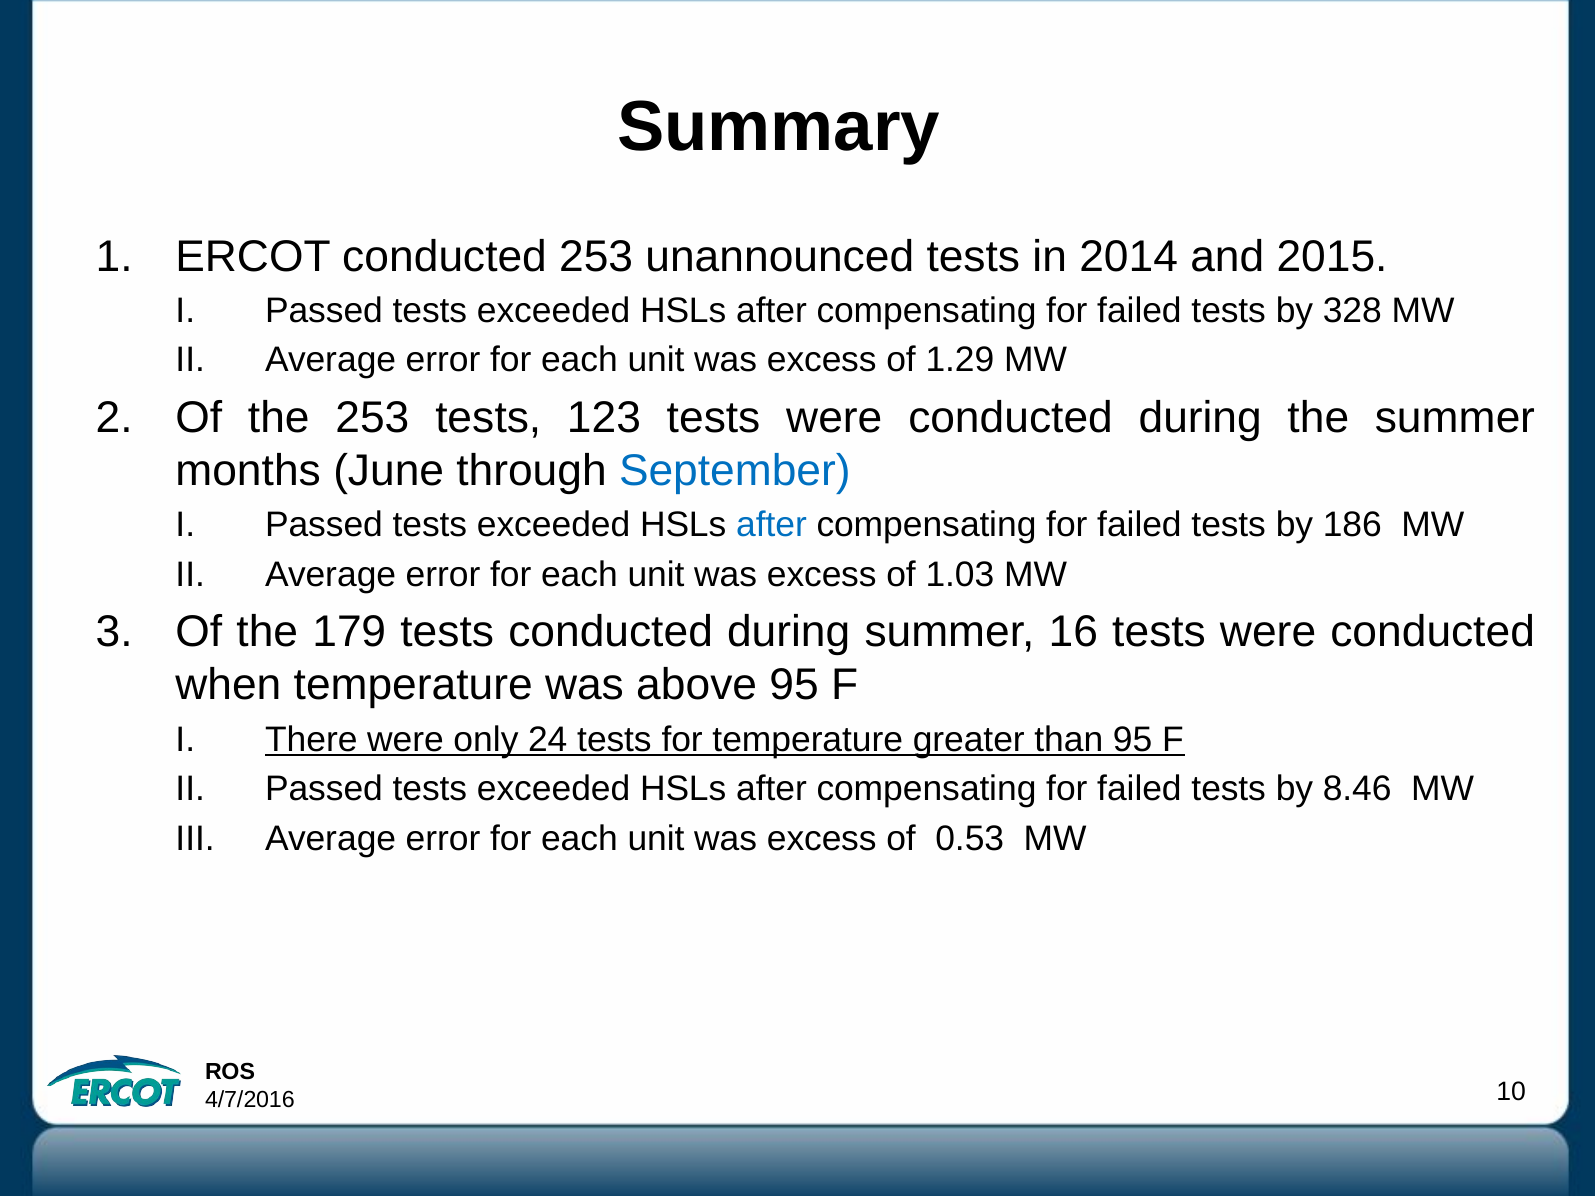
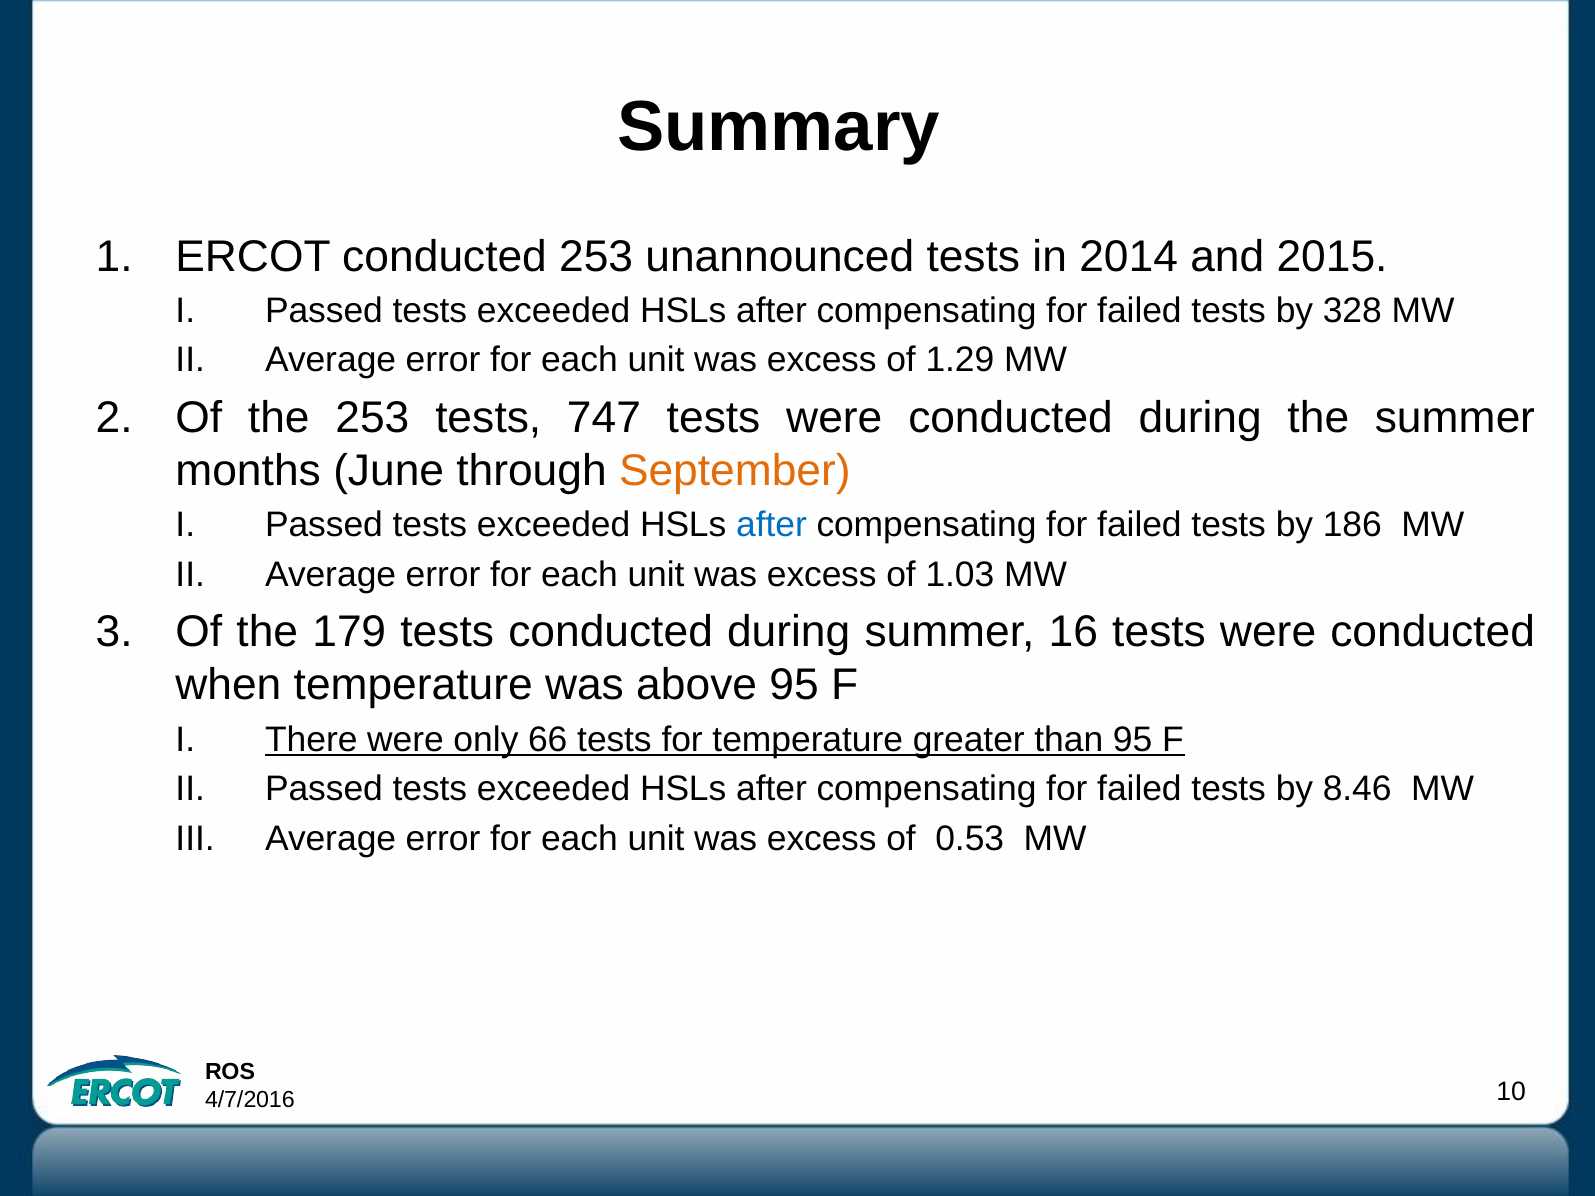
123: 123 -> 747 (604, 418)
September colour: blue -> orange (735, 471)
24: 24 -> 66 (548, 740)
